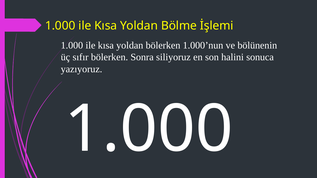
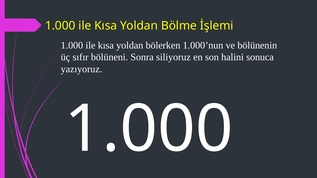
sıfır bölerken: bölerken -> bölüneni (110, 57)
